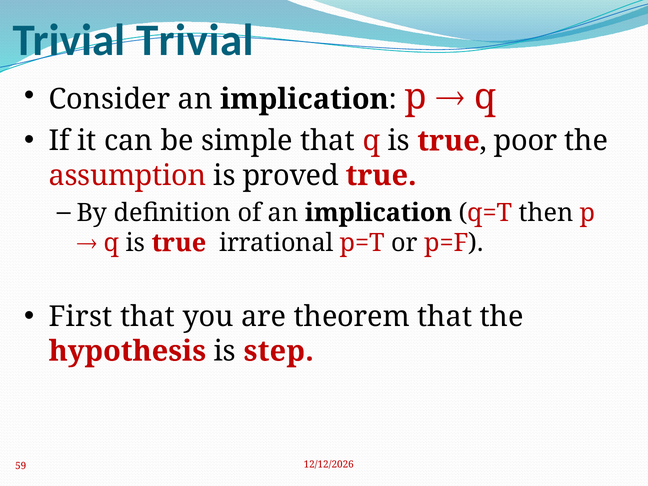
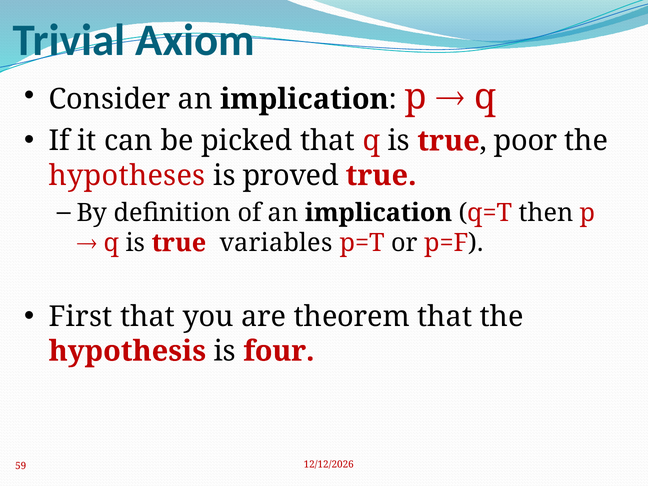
Trivial Trivial: Trivial -> Axiom (195, 41)
simple: simple -> picked (247, 141)
assumption: assumption -> hypotheses (127, 176)
irrational: irrational -> variables (276, 243)
step: step -> four (279, 351)
